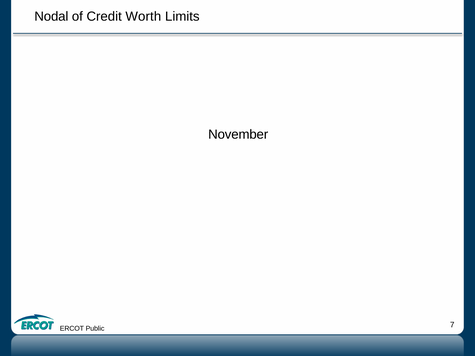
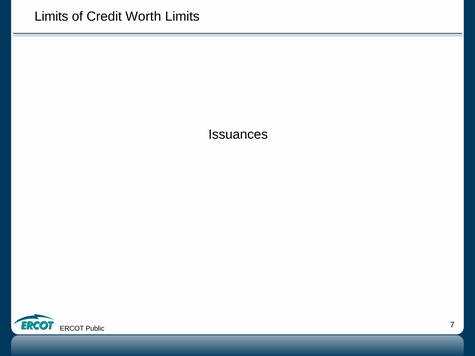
Nodal: Nodal -> Limits (51, 16)
November: November -> Issuances (238, 135)
